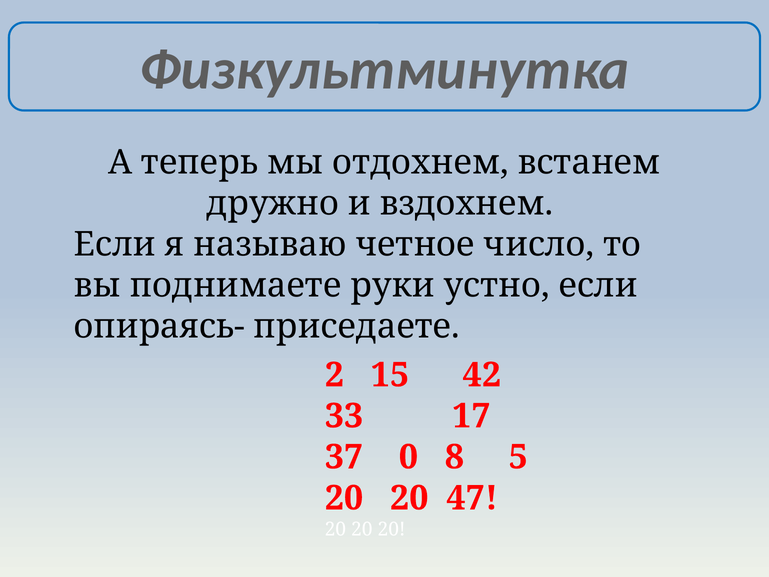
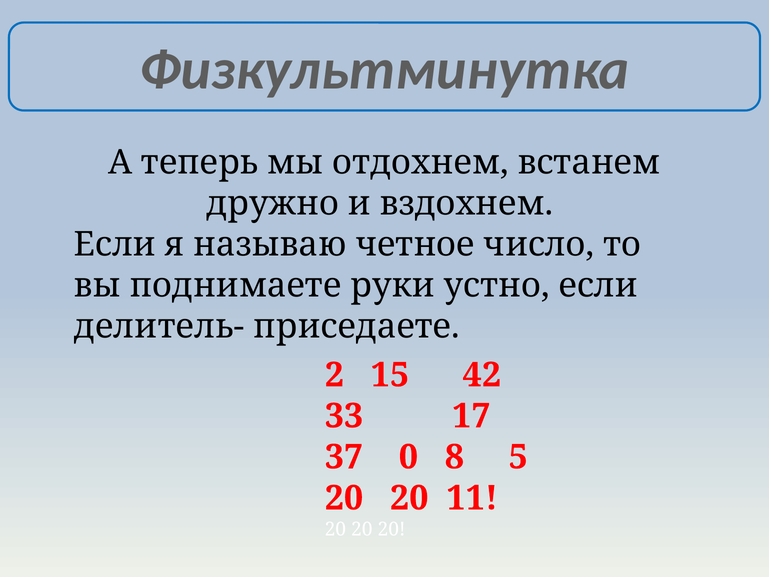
опираясь-: опираясь- -> делитель- (159, 326)
47: 47 -> 11 (472, 498)
